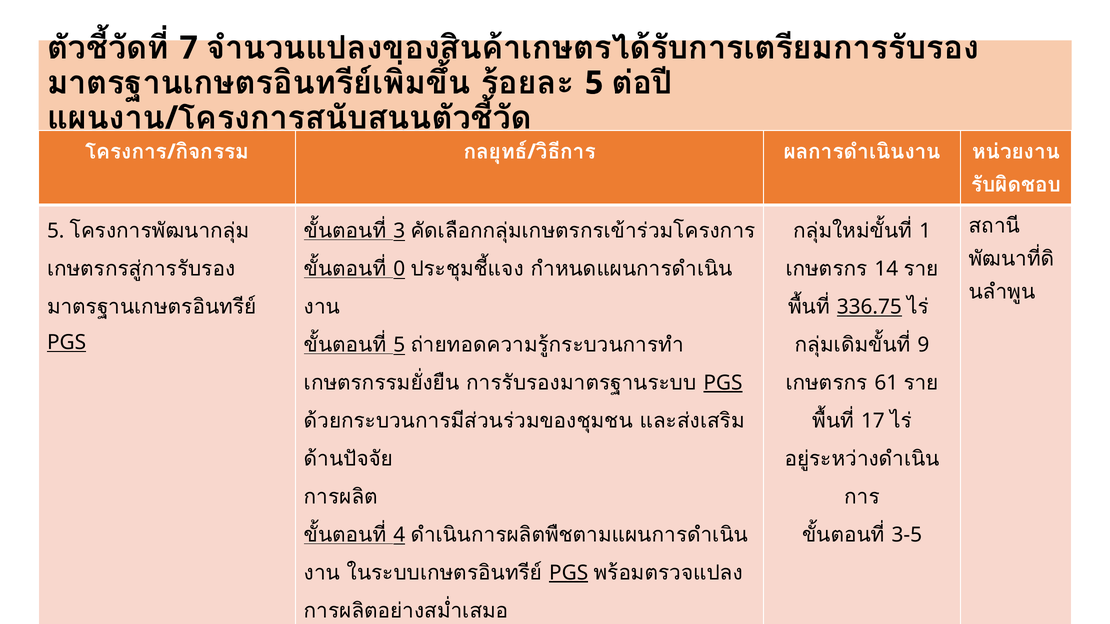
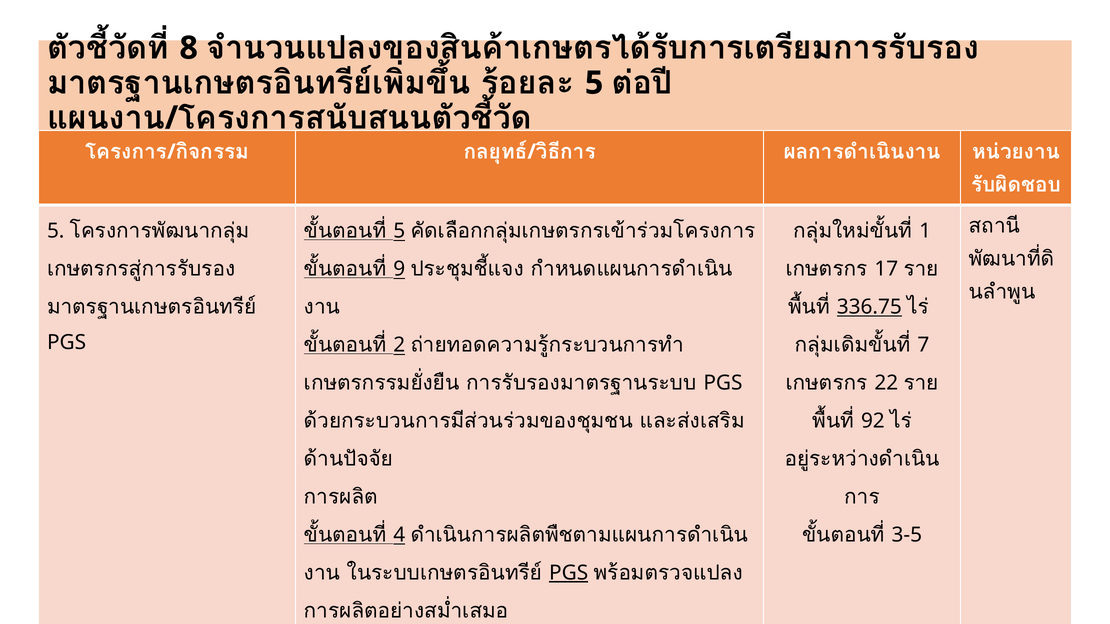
7: 7 -> 8 (189, 48)
3: 3 -> 5 (399, 231)
0: 0 -> 9 (399, 269)
14: 14 -> 17 (886, 269)
PGS underline: present -> none (67, 343)
5: 5 -> 2 (399, 345)
9: 9 -> 7 (923, 345)
PGS underline: present -> none (723, 383)
61: 61 -> 22 (886, 383)
17: 17 -> 92 (873, 421)
